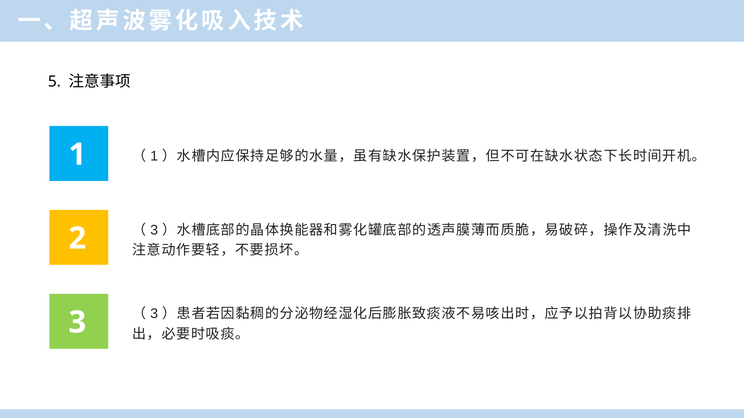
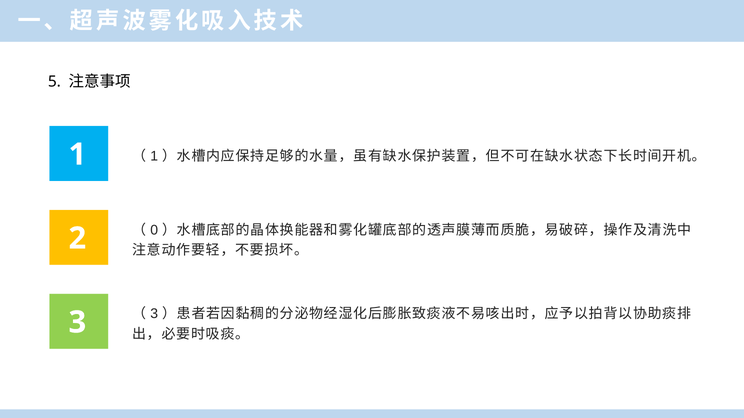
3: 3 -> 0 (154, 230)
